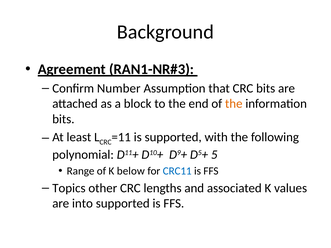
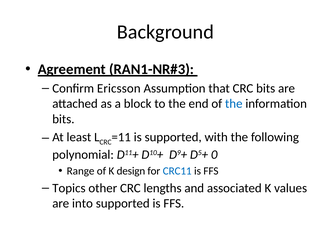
Number: Number -> Ericsson (119, 88)
the colour: orange -> blue (234, 104)
5: 5 -> 0 (214, 155)
below: below -> design (131, 171)
